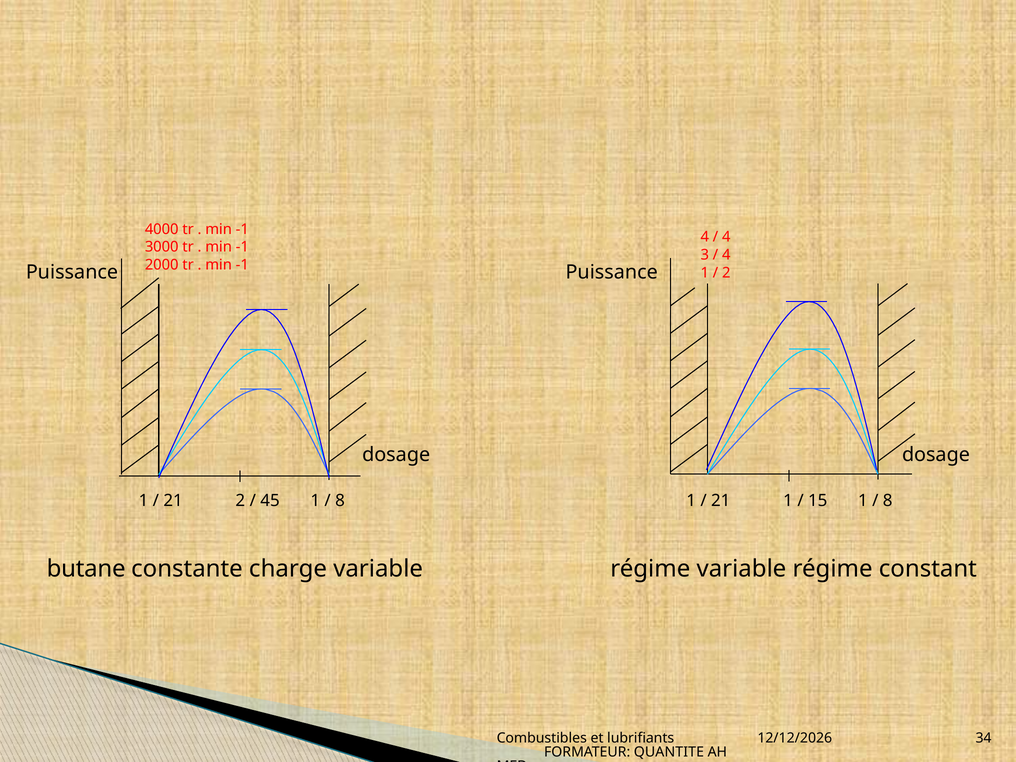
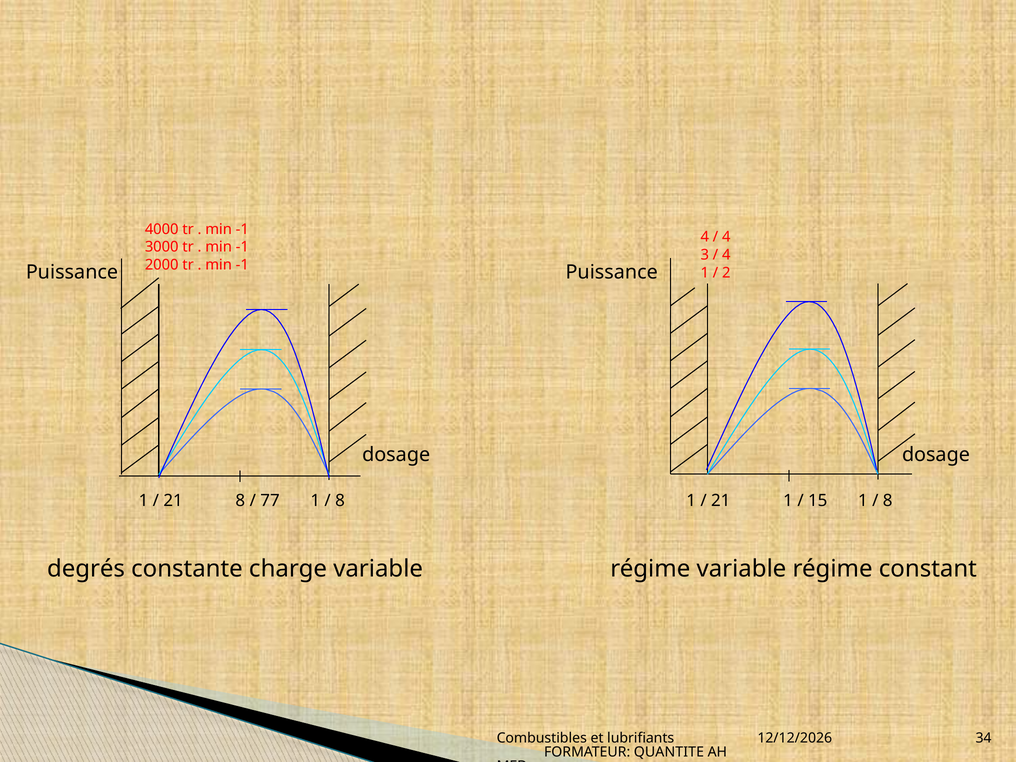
21 2: 2 -> 8 (240, 500)
45: 45 -> 77 (270, 500)
butane: butane -> degrés (86, 569)
